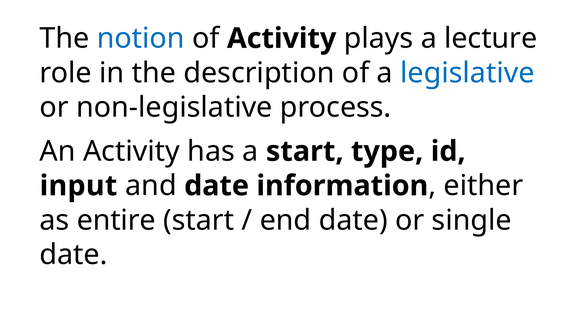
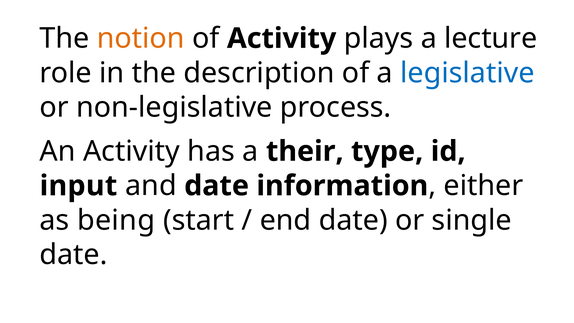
notion colour: blue -> orange (141, 38)
a start: start -> their (305, 151)
entire: entire -> being (116, 220)
